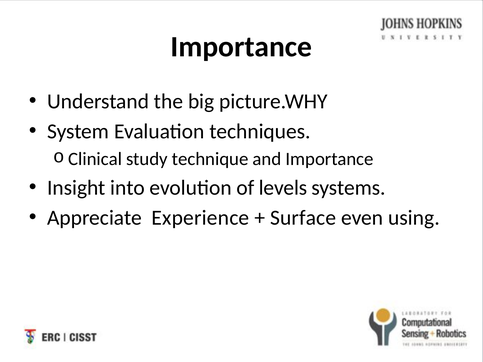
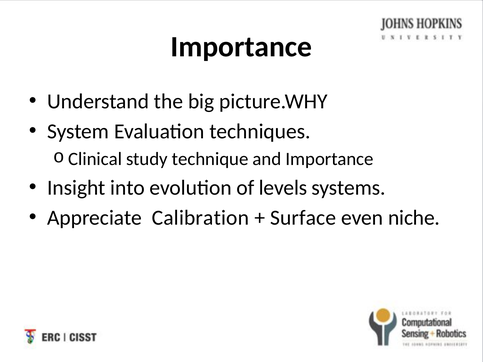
Experience: Experience -> Calibration (200, 218)
using: using -> niche (414, 218)
